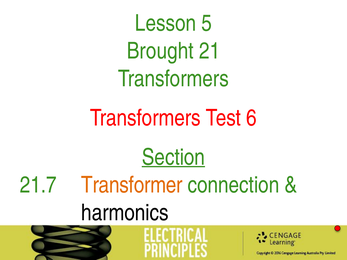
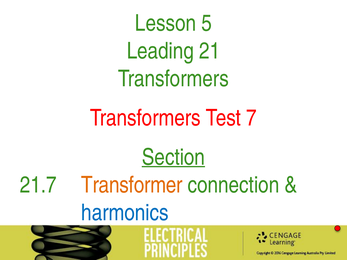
Brought: Brought -> Leading (160, 51)
6: 6 -> 7 (251, 118)
harmonics colour: black -> blue (125, 213)
